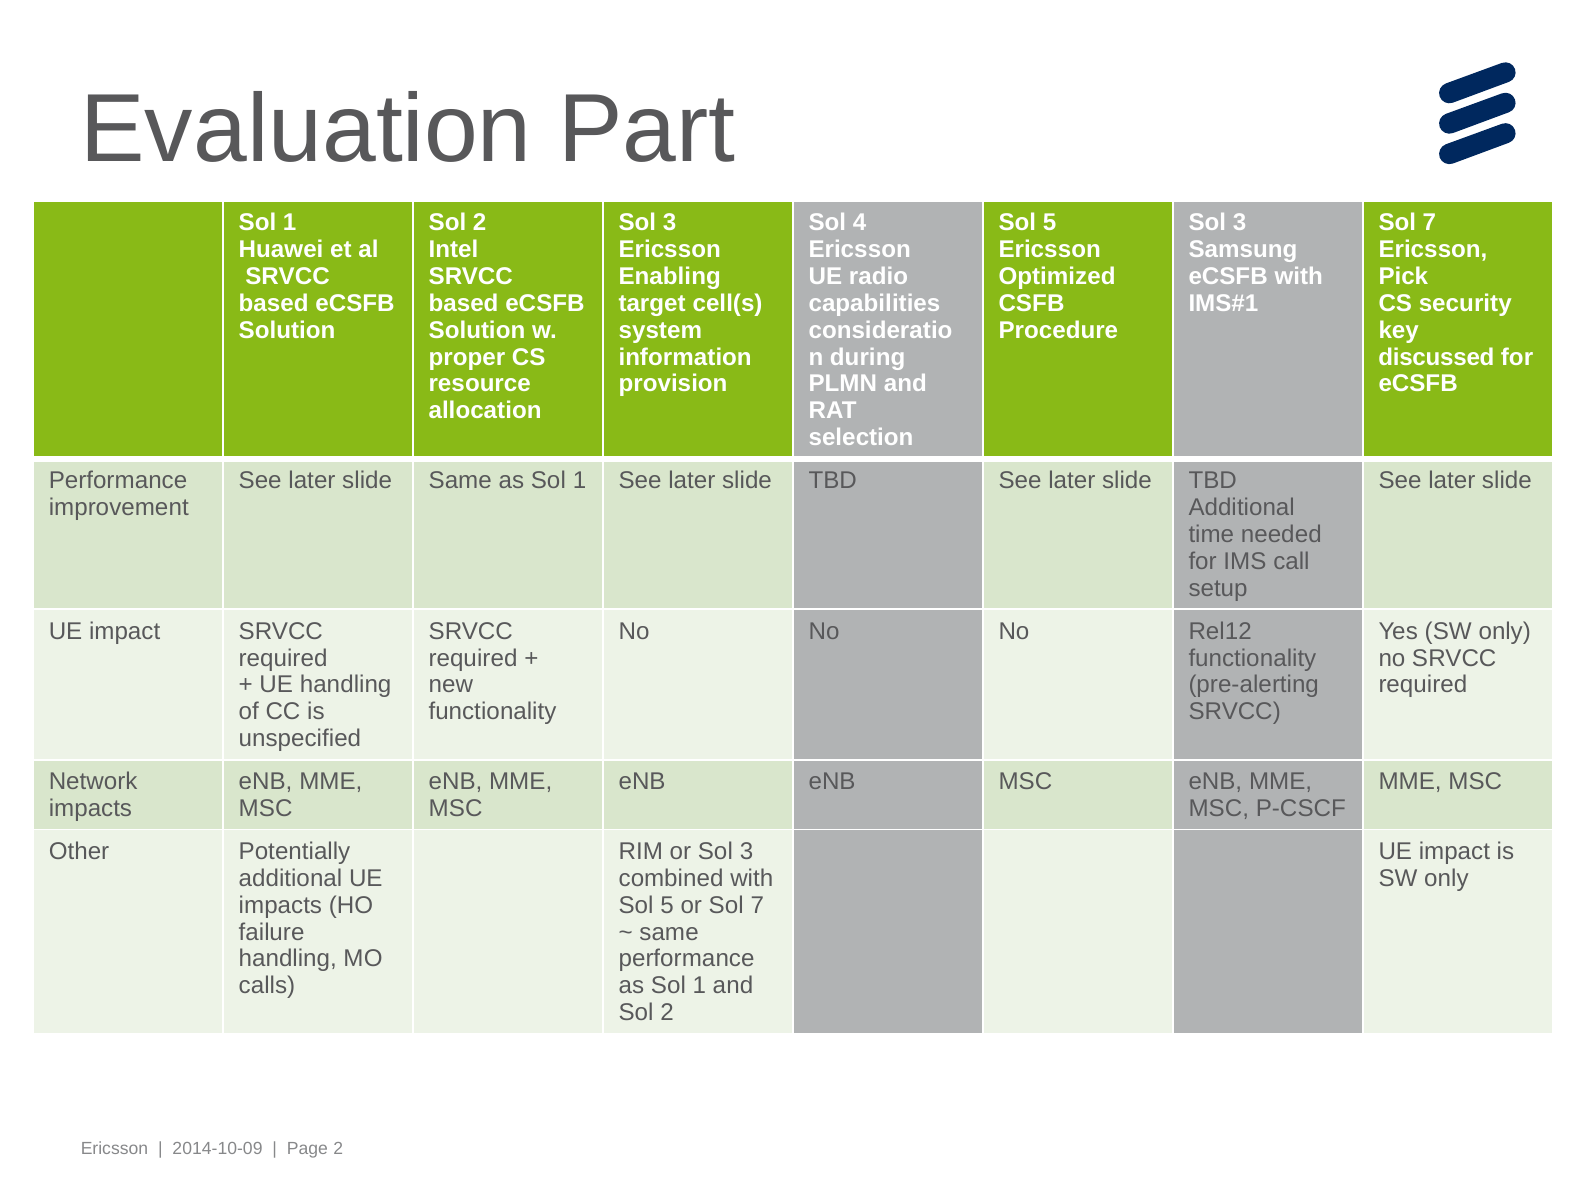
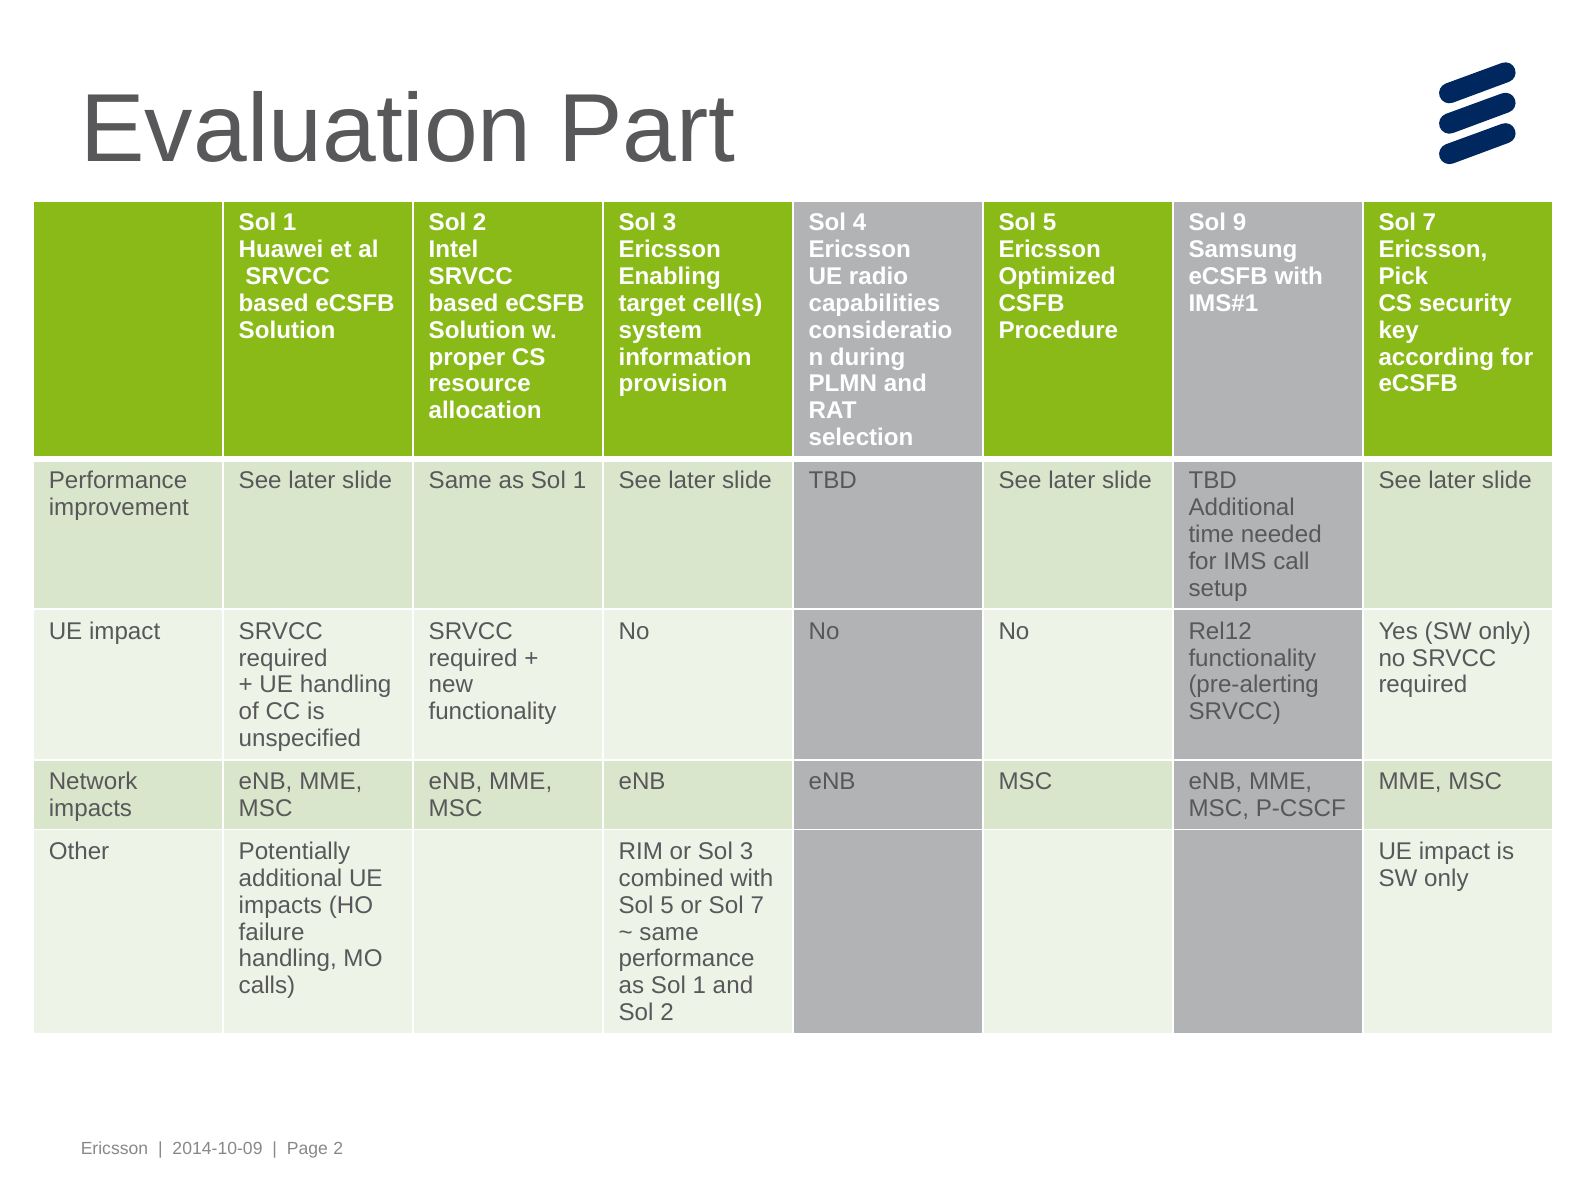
3: 3 -> 9 (1239, 222)
discussed: discussed -> according (1436, 357)
